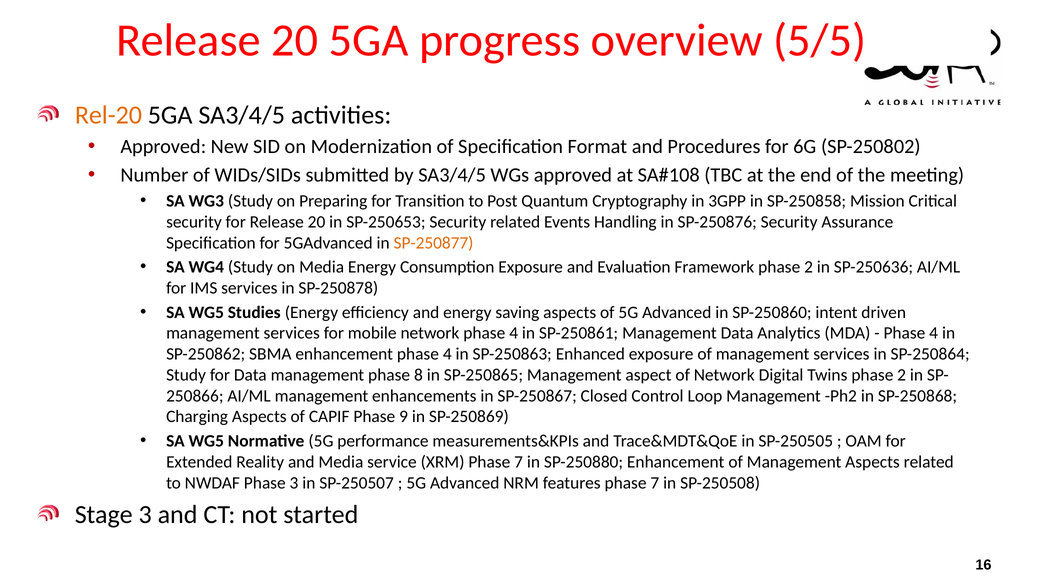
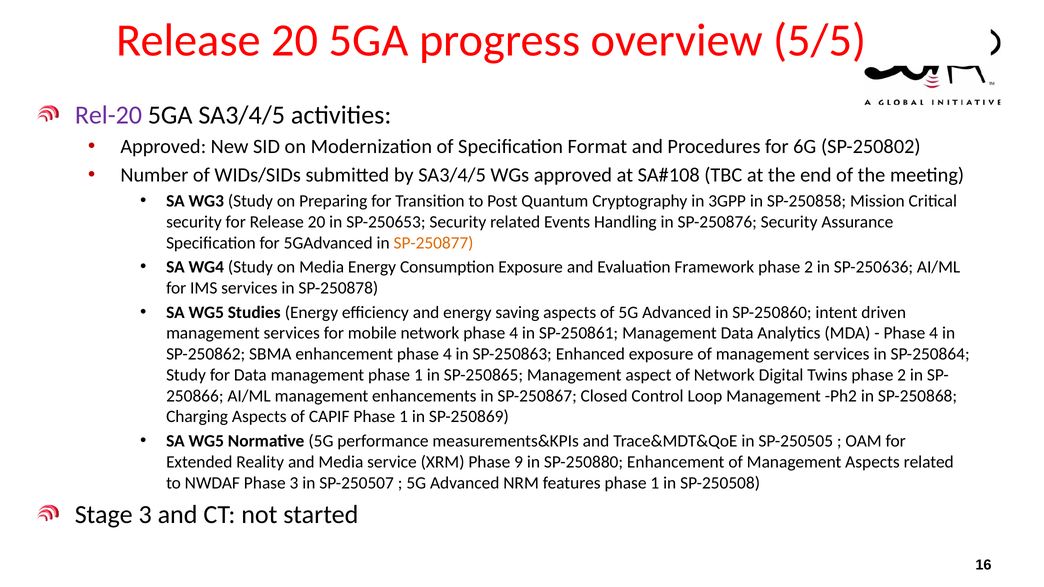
Rel-20 colour: orange -> purple (108, 115)
management phase 8: 8 -> 1 (418, 375)
CAPIF Phase 9: 9 -> 1 (404, 417)
XRM Phase 7: 7 -> 9 (519, 462)
features phase 7: 7 -> 1 (655, 483)
